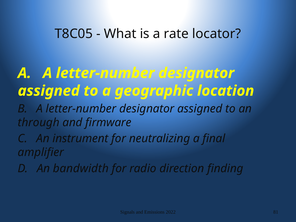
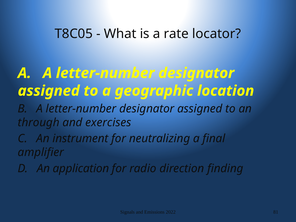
firmware: firmware -> exercises (108, 122)
bandwidth: bandwidth -> application (81, 168)
